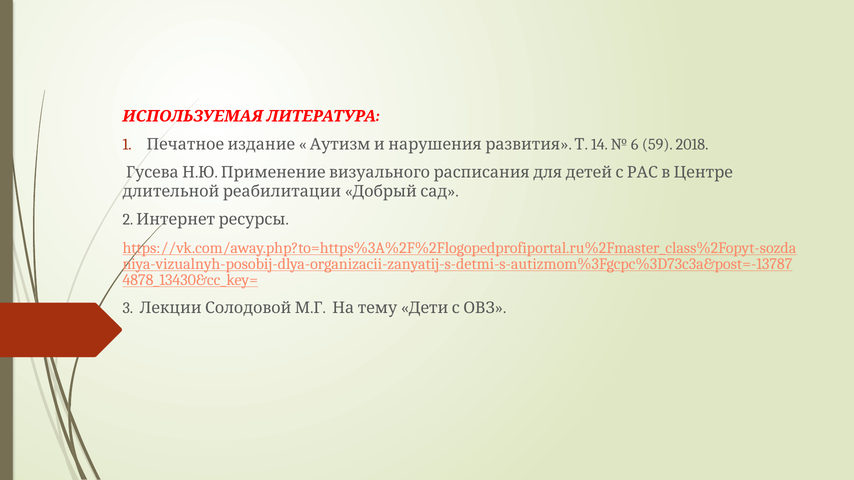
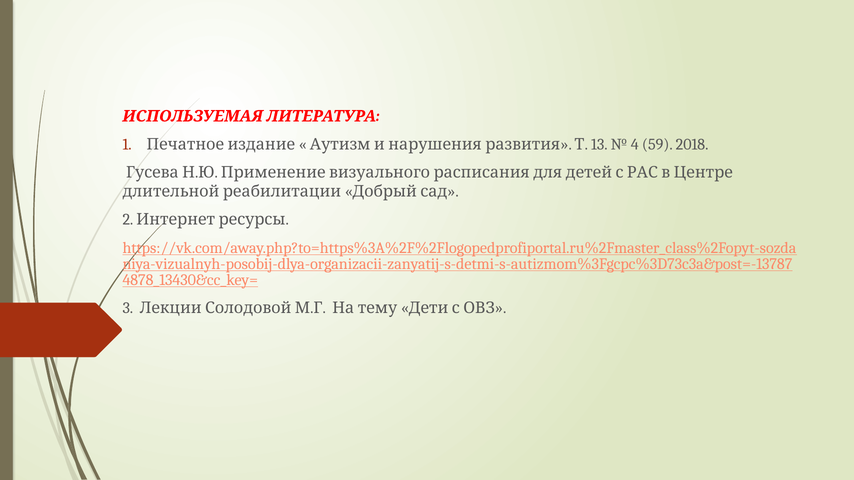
14: 14 -> 13 (599, 144)
6: 6 -> 4 (635, 144)
